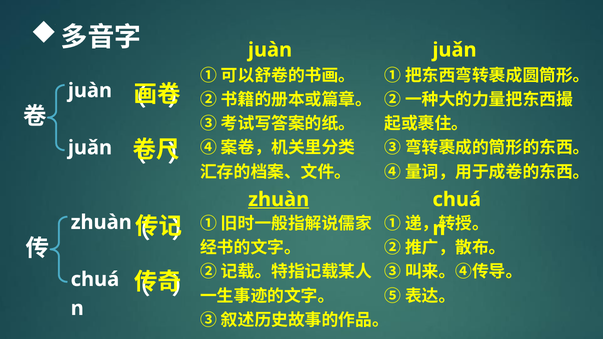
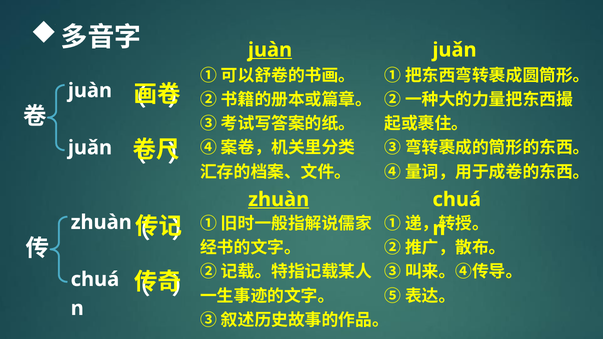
juàn underline: none -> present (270, 50)
